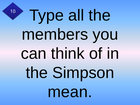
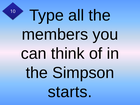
mean: mean -> starts (70, 92)
